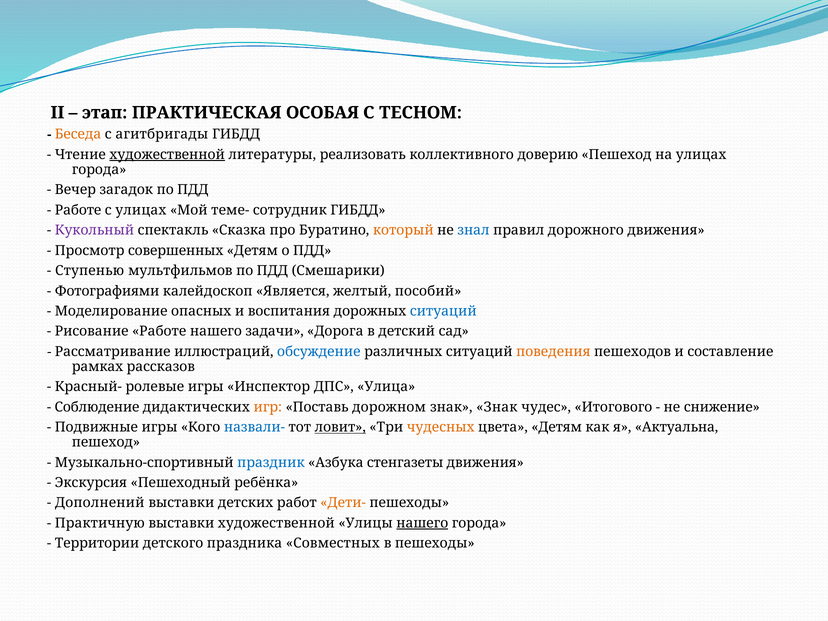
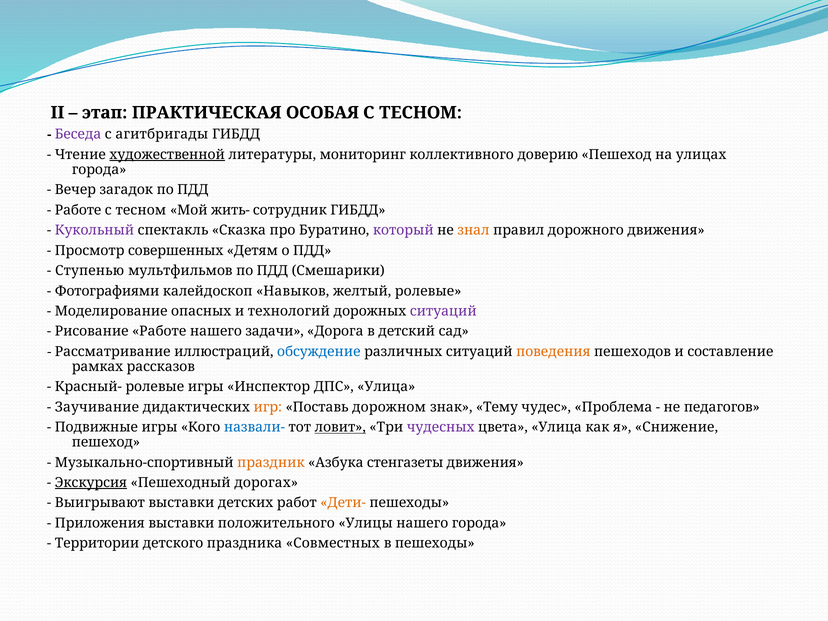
Беседа colour: orange -> purple (78, 134)
реализовать: реализовать -> мониторинг (363, 155)
улицах: улицах -> тесном (141, 210)
теме-: теме- -> жить- (230, 210)
который colour: orange -> purple (403, 230)
знал colour: blue -> orange (473, 230)
Является: Является -> Навыков (293, 291)
желтый пособий: пособий -> ролевые (428, 291)
воспитания: воспитания -> технологий (289, 311)
ситуаций colour: blue -> purple (443, 311)
Соблюдение: Соблюдение -> Заучивание (97, 407)
знак Знак: Знак -> Тему (497, 407)
Итогового: Итогового -> Проблема (613, 407)
снижение: снижение -> педагогов (722, 407)
чудесных colour: orange -> purple (441, 427)
цвета Детям: Детям -> Улица (557, 427)
Актуальна: Актуальна -> Снижение (677, 427)
праздник colour: blue -> orange (271, 462)
Экскурсия underline: none -> present (91, 483)
ребёнка: ребёнка -> дорогах (266, 483)
Дополнений: Дополнений -> Выигрывают (100, 503)
Практичную: Практичную -> Приложения (100, 523)
выставки художественной: художественной -> положительного (276, 523)
нашего underline: present -> none (422, 523)
